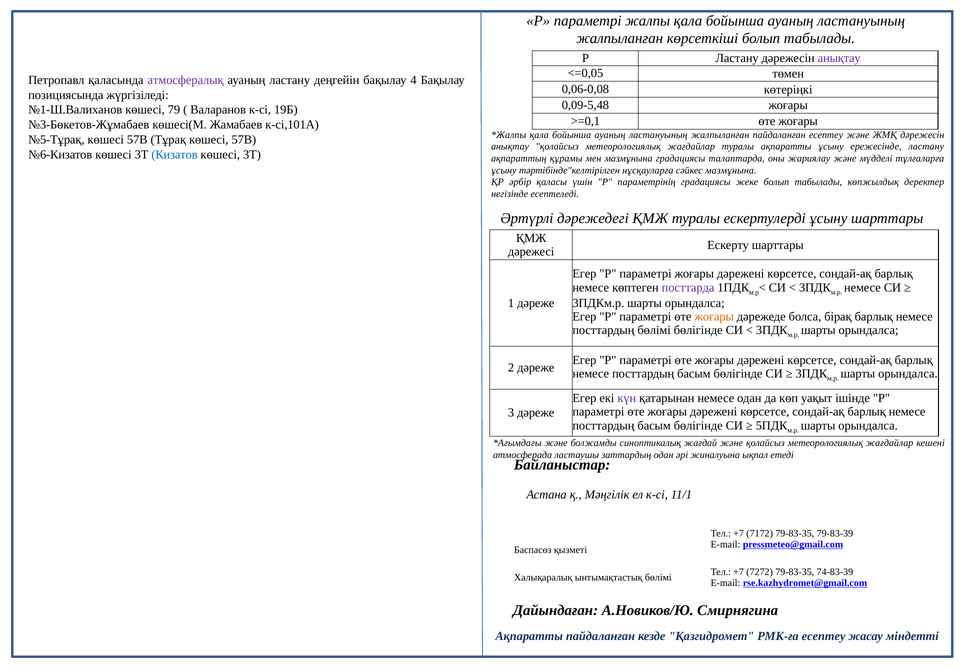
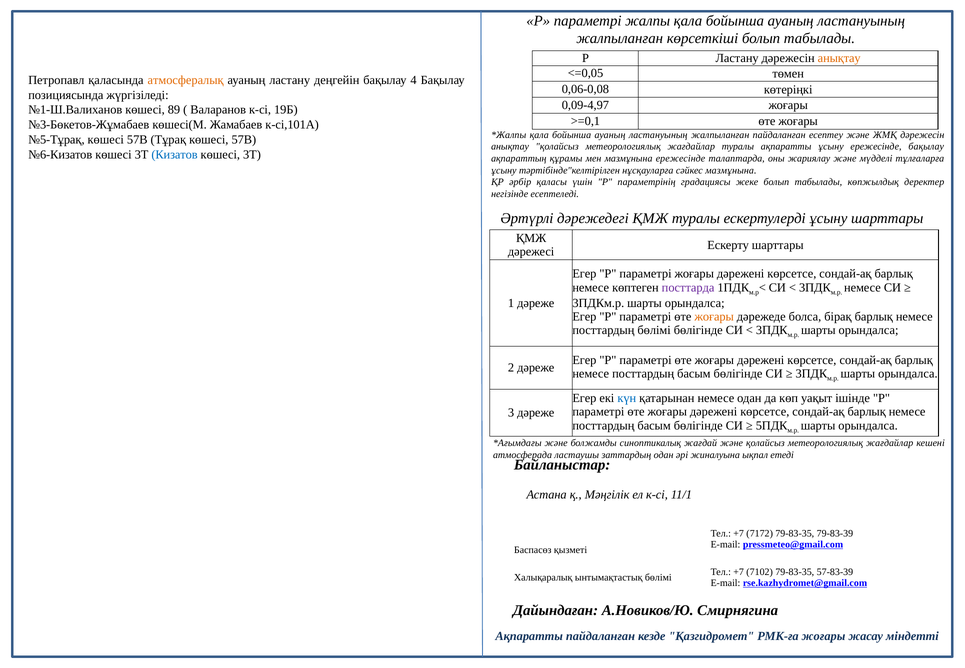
анықтау colour: purple -> orange (839, 58)
атмосфералық colour: purple -> orange (186, 80)
0,09-5,48: 0,09-5,48 -> 0,09-4,97 (585, 105)
79: 79 -> 89 (174, 110)
ережесінде ластану: ластану -> бақылау (926, 147)
мазмұнына градациясы: градациясы -> ережесінде (680, 159)
күн colour: purple -> blue (627, 398)
7272: 7272 -> 7102 (760, 572)
74-83-39: 74-83-39 -> 57-83-39 (835, 572)
РМК-ға есептеу: есептеу -> жоғары (824, 636)
